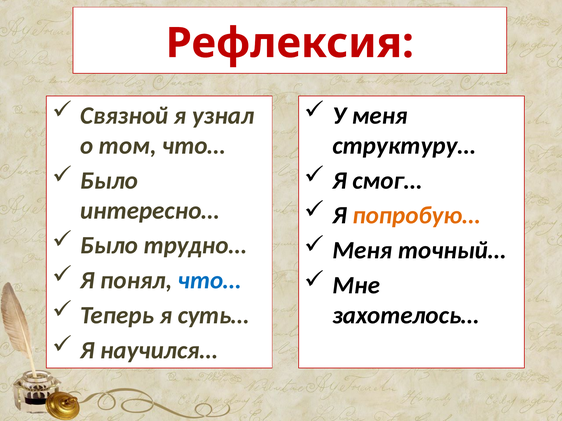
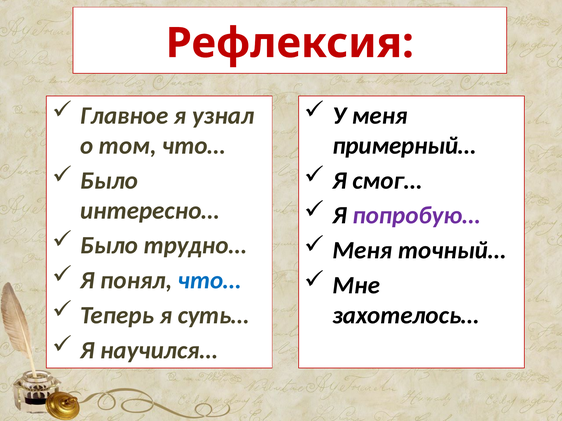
Связной: Связной -> Главное (124, 116)
структуру…: структуру… -> примерный… (404, 146)
попробую… colour: orange -> purple (416, 216)
